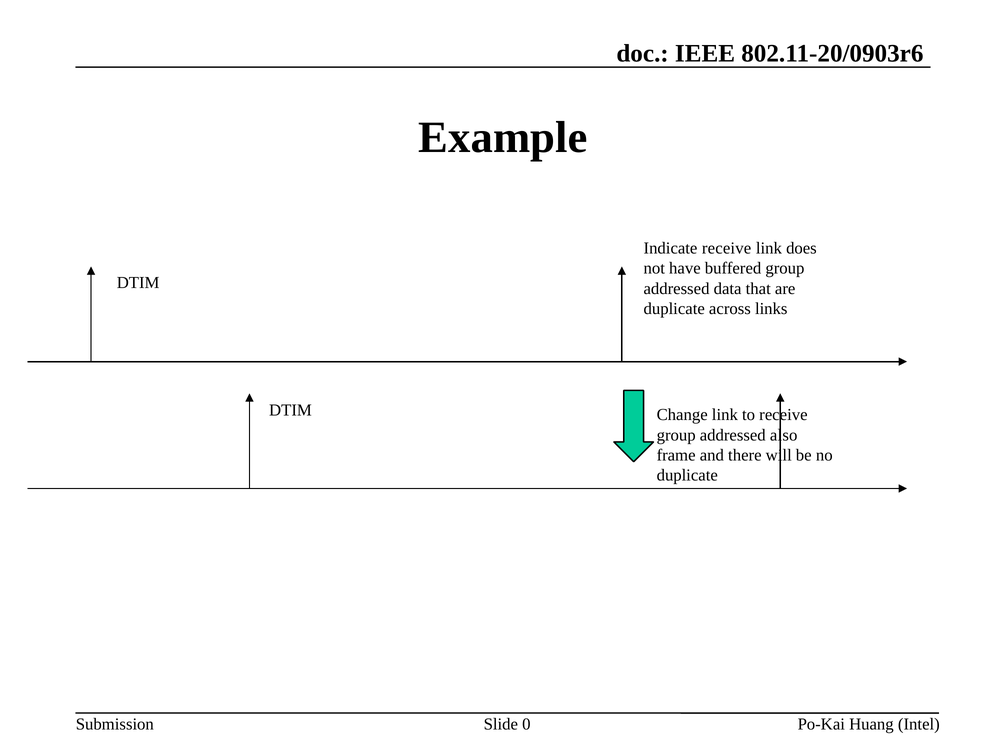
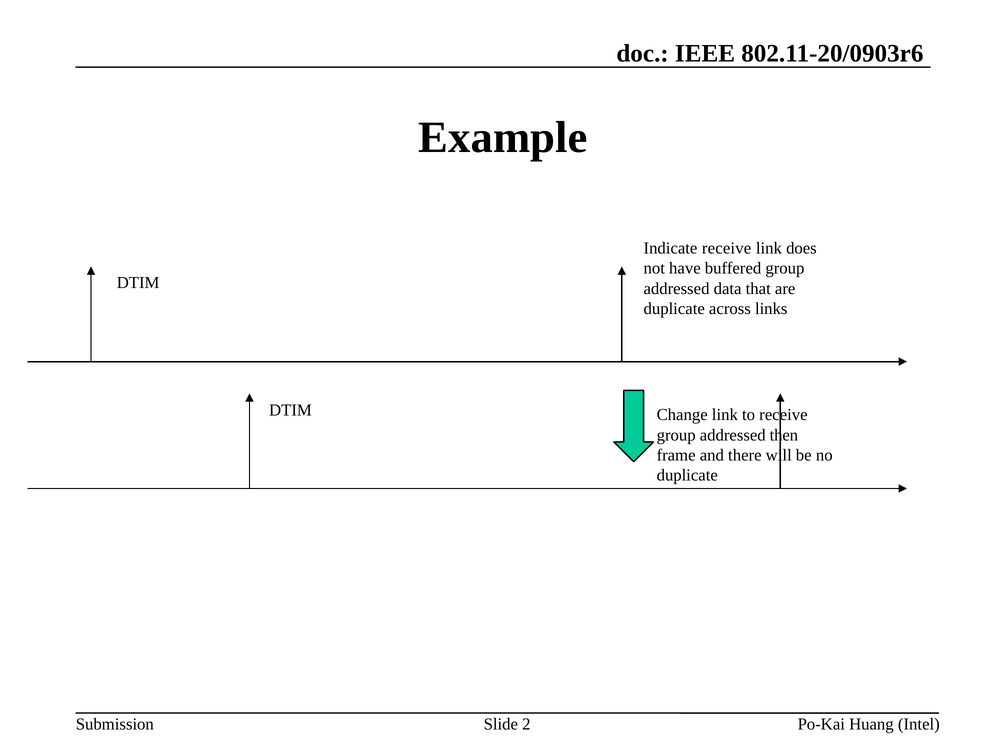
also: also -> then (784, 435)
0: 0 -> 2 (526, 724)
